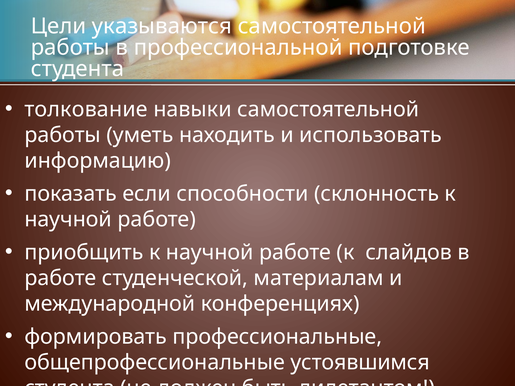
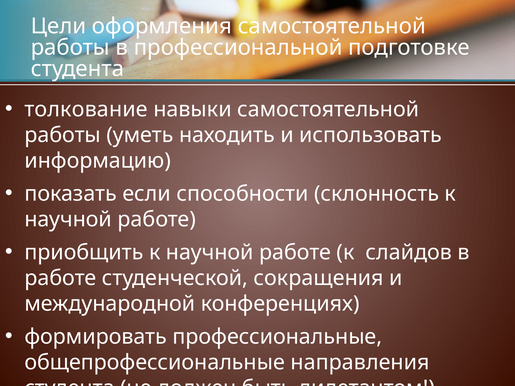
указываются: указываются -> оформления (162, 26)
материалам: материалам -> сокращения (319, 278)
устоявшимся: устоявшимся -> направления (360, 363)
